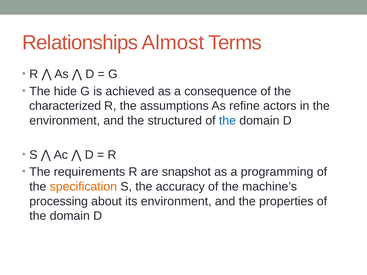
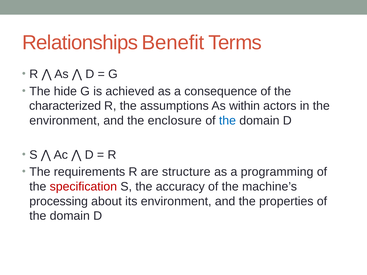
Almost: Almost -> Benefit (173, 43)
refine: refine -> within (245, 106)
structured: structured -> enclosure (175, 121)
snapshot: snapshot -> structure (186, 172)
specification colour: orange -> red (83, 187)
